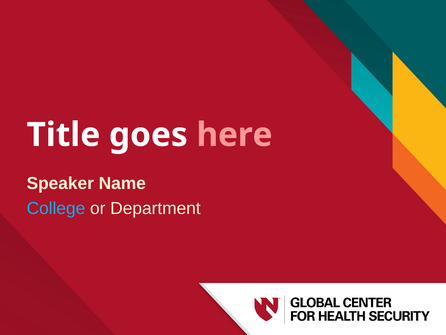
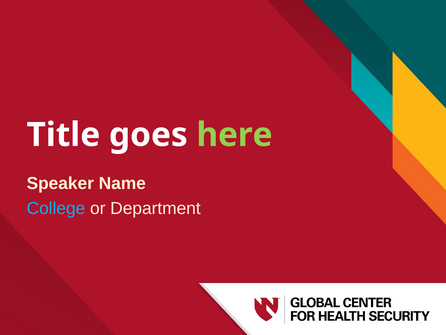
here colour: pink -> light green (234, 135)
